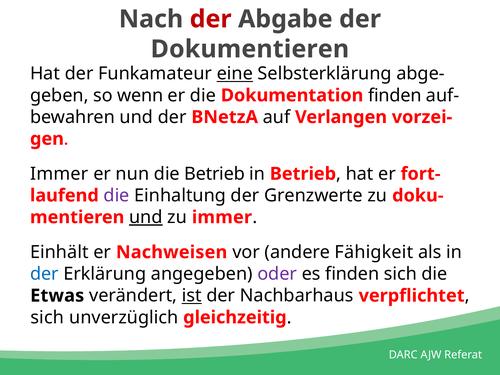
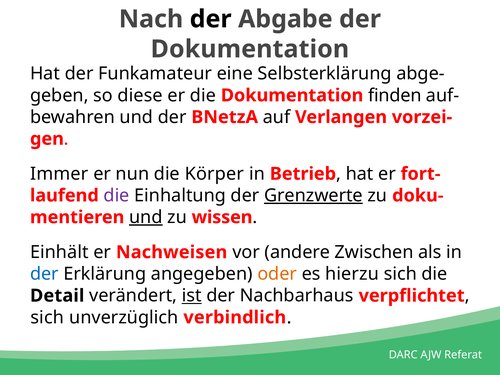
der colour: red -> black (211, 19)
Dokumentieren: Dokumentieren -> Dokumentation (250, 49)
eine underline: present -> none (235, 74)
wenn: wenn -> diese (140, 95)
die Betrieb: Betrieb -> Körper (214, 174)
Grenzwerte underline: none -> present (313, 196)
zu immer: immer -> wissen (222, 217)
Fähigkeit: Fähigkeit -> Zwischen (374, 252)
oder colour: purple -> orange (277, 274)
es finden: finden -> hierzu (352, 274)
Etwas: Etwas -> Detail (57, 296)
gleichzeitig: gleichzeitig -> verbindlich (235, 317)
